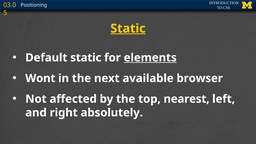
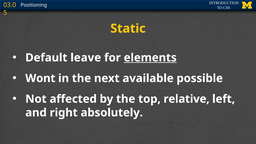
Static underline: present -> none (128, 28)
Default static: static -> leave (86, 58)
browser: browser -> possible (200, 78)
nearest: nearest -> relative (187, 99)
